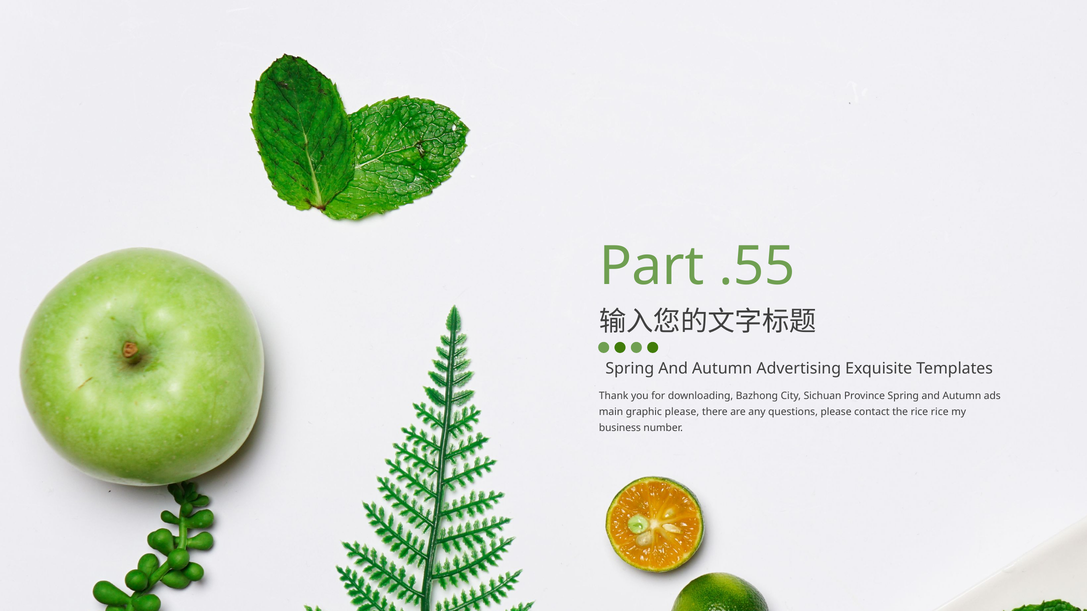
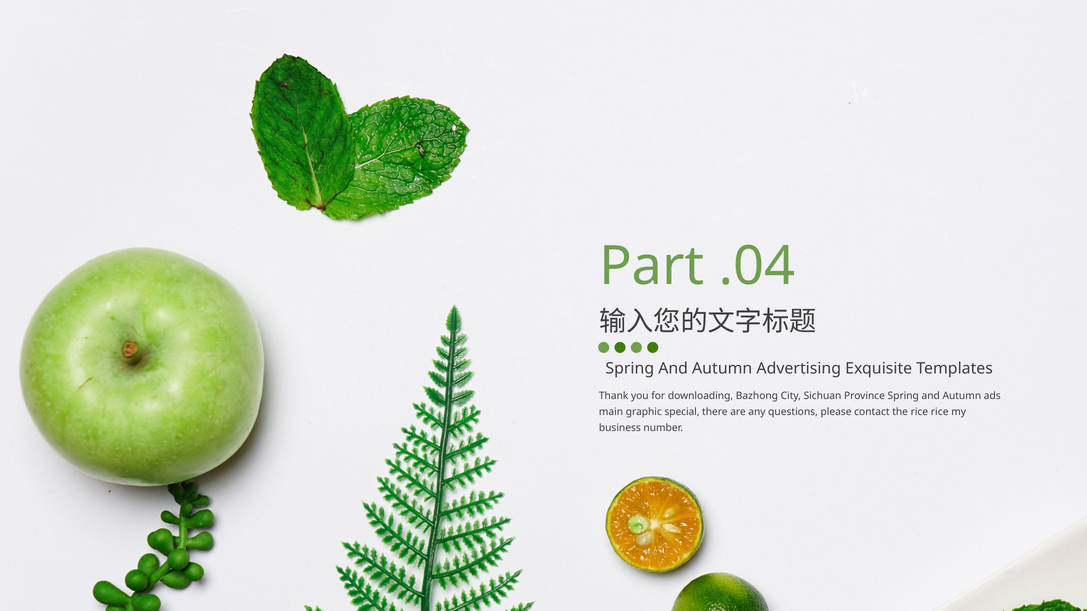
.55: .55 -> .04 (757, 266)
graphic please: please -> special (682, 412)
